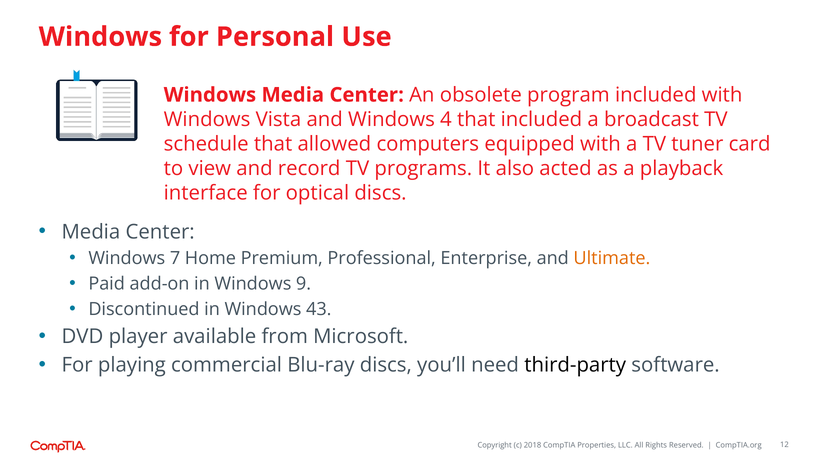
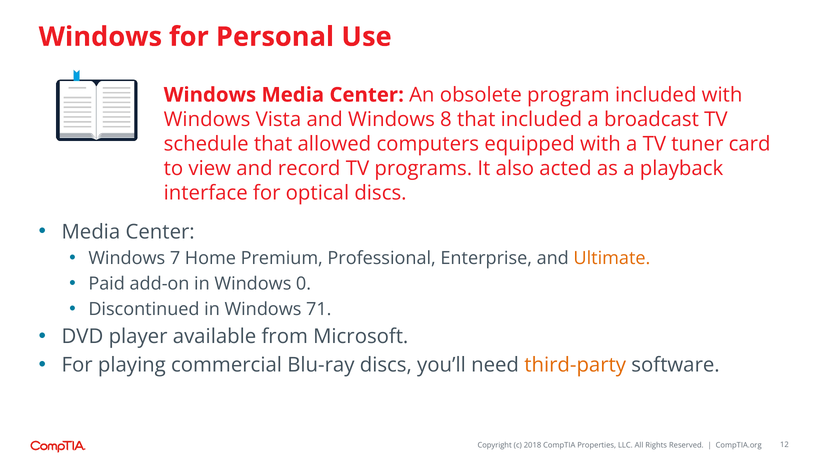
4: 4 -> 8 (446, 119)
9: 9 -> 0 (304, 284)
43: 43 -> 71 (319, 309)
third-party colour: black -> orange (575, 365)
